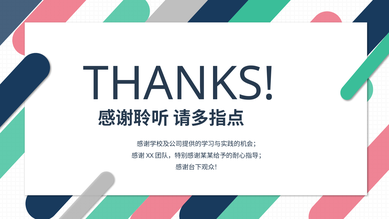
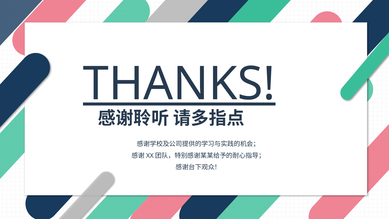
THANKS underline: none -> present (179, 84)
